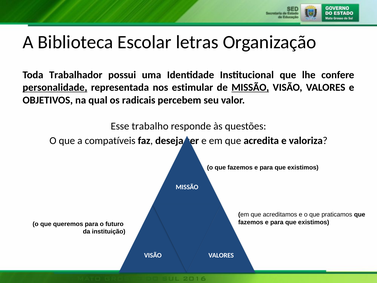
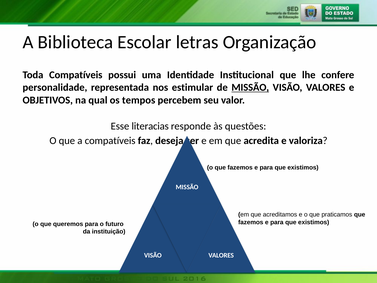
Toda Trabalhador: Trabalhador -> Compatíveis (76, 75)
personalidade underline: present -> none (55, 87)
radicais: radicais -> tempos (139, 100)
trabalho: trabalho -> literacias (150, 126)
